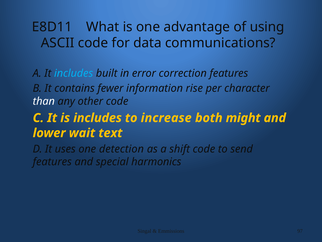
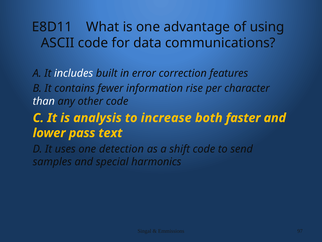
includes colour: light blue -> white (74, 73)
is includes: includes -> analysis (97, 118)
might: might -> faster (243, 118)
wait: wait -> pass (82, 133)
features: features -> samples (52, 162)
